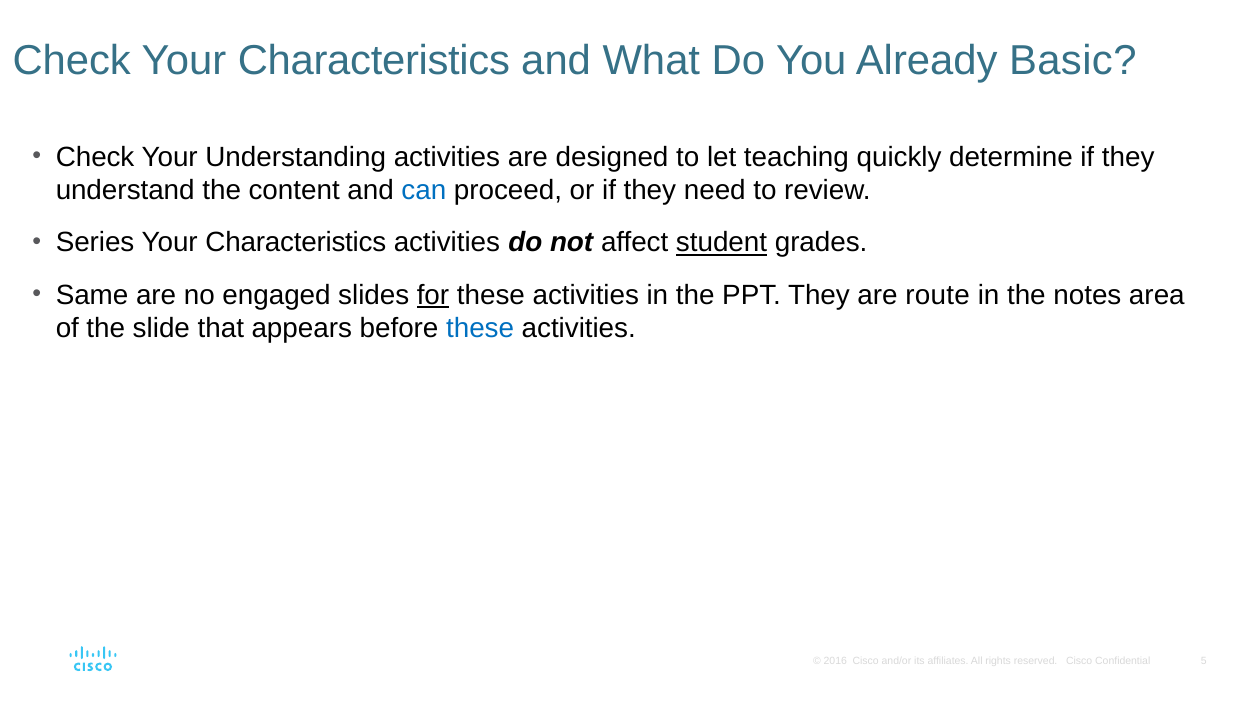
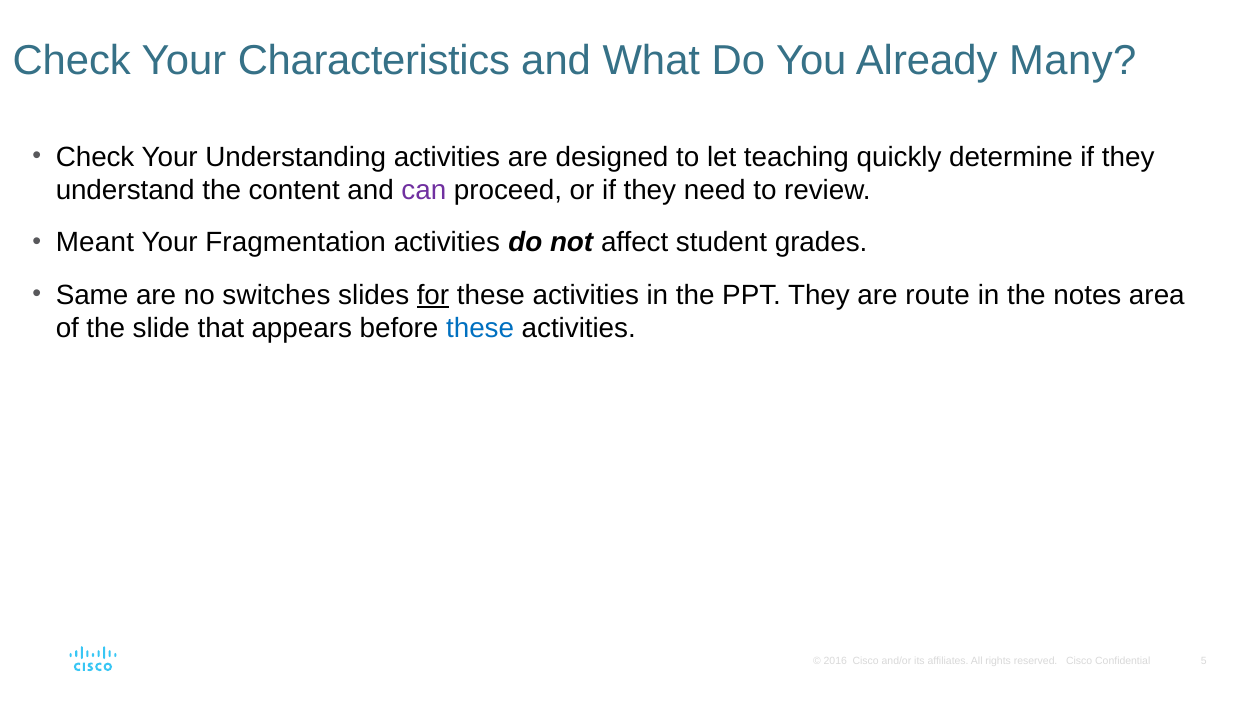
Basic: Basic -> Many (1073, 61)
can colour: blue -> purple (424, 191)
Series: Series -> Meant (95, 243)
Characteristics: Characteristics -> Fragmentation (296, 243)
student underline: present -> none (722, 243)
engaged: engaged -> switches (276, 295)
